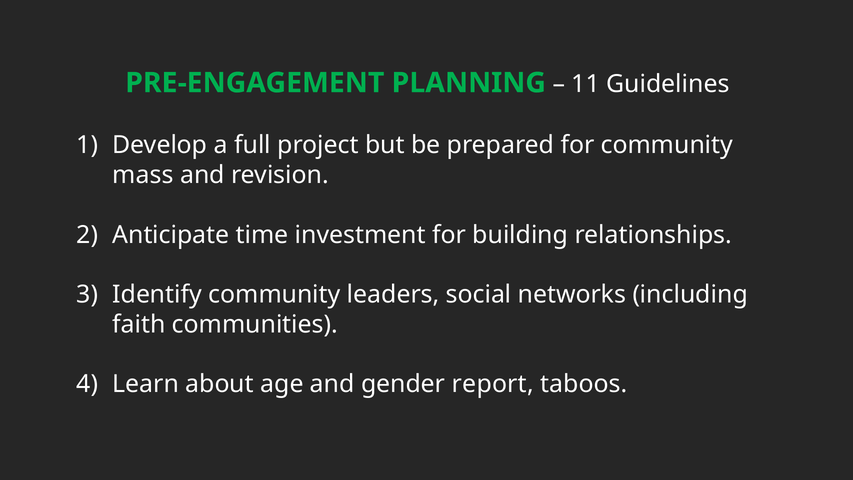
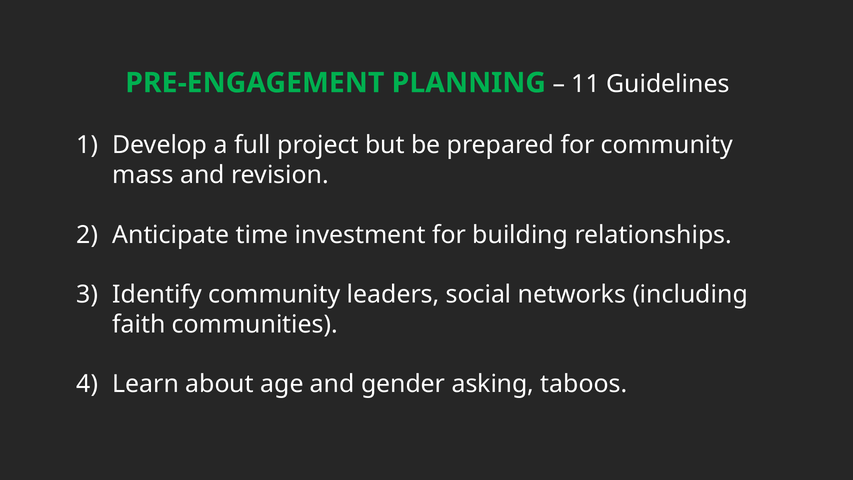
report: report -> asking (493, 384)
